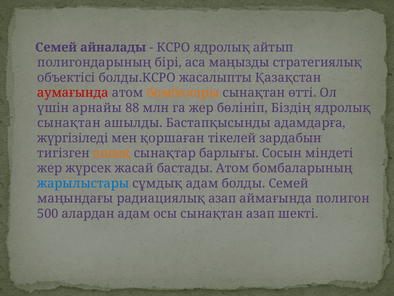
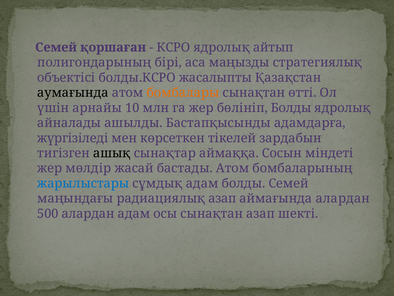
айналады: айналады -> қоршаған (113, 47)
аумағында colour: red -> black (73, 93)
88: 88 -> 10 (132, 108)
бөлініп Біздің: Біздің -> Болды (291, 108)
сынақтан: сынақтан -> айналады (69, 123)
қоршаған: қоршаған -> көрсеткен (173, 138)
ашық colour: orange -> black (112, 153)
барлығы: барлығы -> аймаққа (229, 153)
жүрсек: жүрсек -> мөлдір (88, 168)
аймағында полигон: полигон -> алардан (343, 198)
